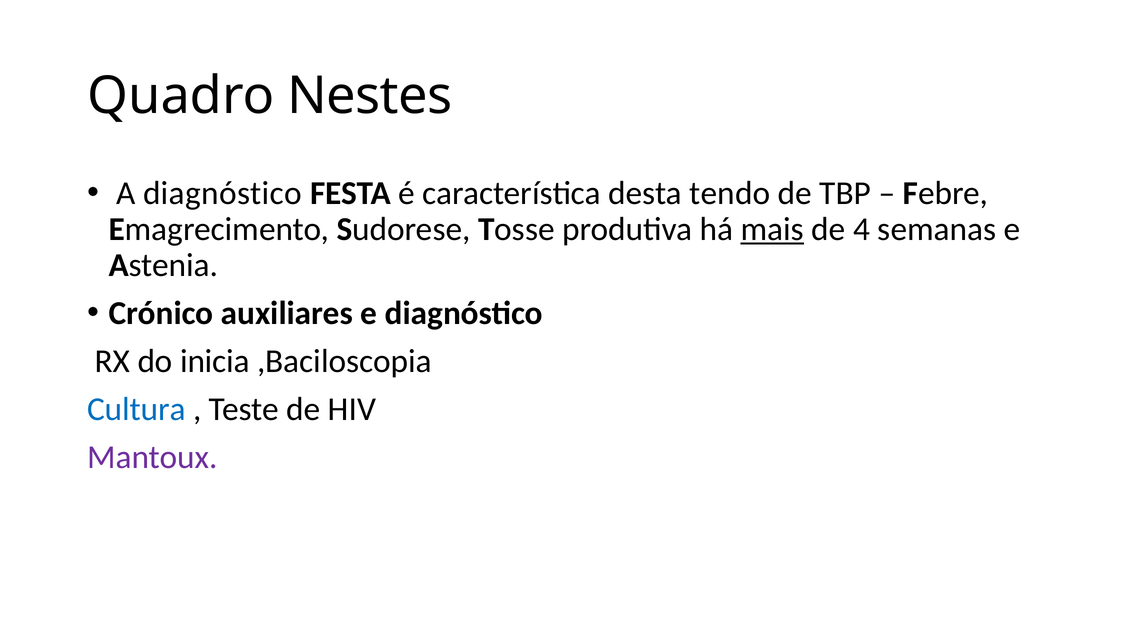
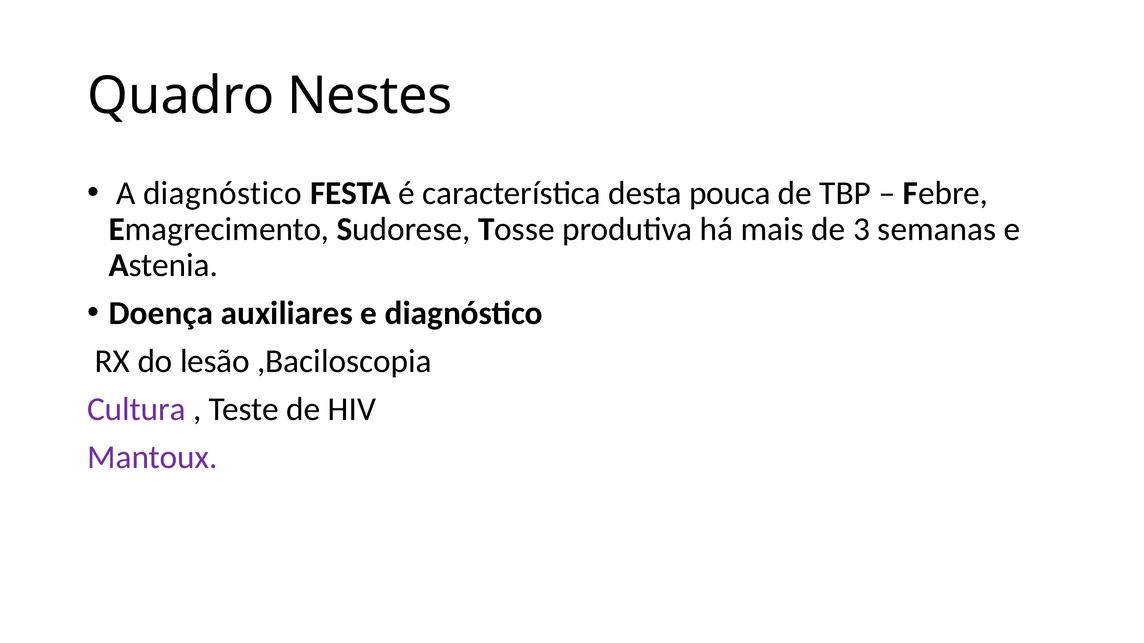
tendo: tendo -> pouca (730, 193)
mais underline: present -> none (772, 229)
4: 4 -> 3 (861, 229)
Crónico: Crónico -> Doença (161, 313)
inicia: inicia -> lesão (215, 361)
Cultura colour: blue -> purple (136, 409)
